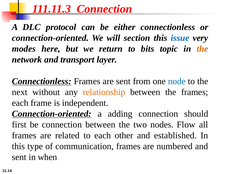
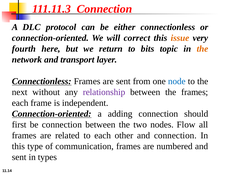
section: section -> correct (137, 38)
issue colour: blue -> orange (180, 38)
modes: modes -> fourth (24, 49)
relationship colour: orange -> purple (104, 92)
and established: established -> connection (175, 135)
when: when -> types (47, 157)
